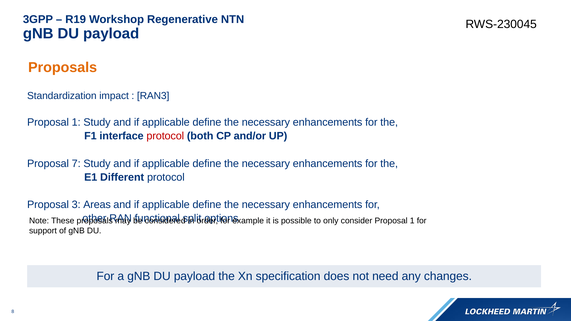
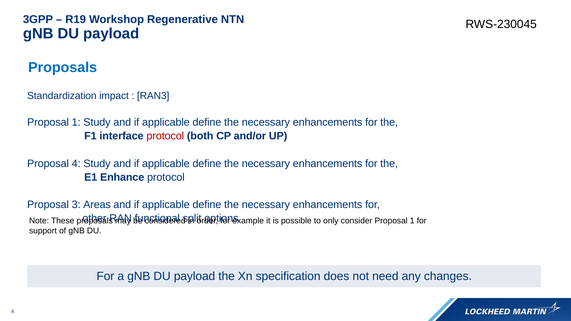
Proposals colour: orange -> blue (63, 68)
7: 7 -> 4 (76, 164)
Different: Different -> Enhance (122, 177)
